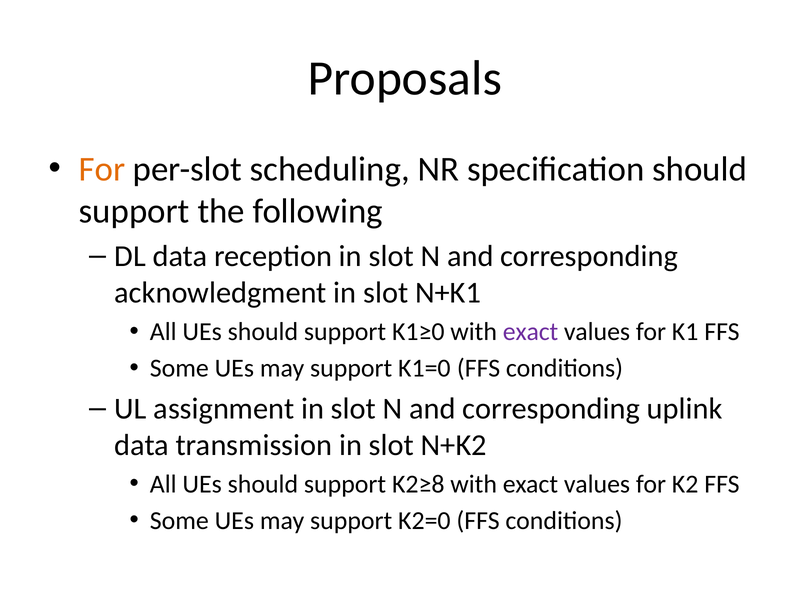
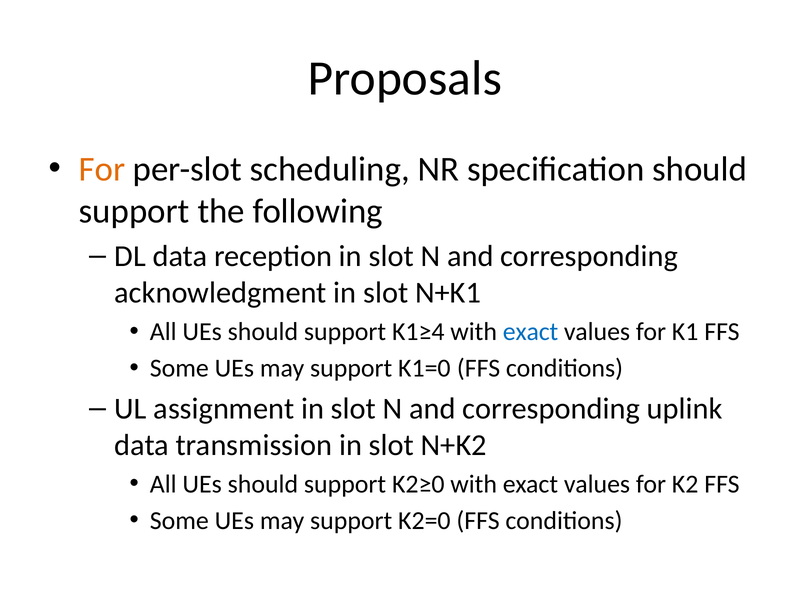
K1≥0: K1≥0 -> K1≥4 (418, 332)
exact colour: purple -> blue (531, 332)
K2≥8: K2≥8 -> K2≥0 (418, 484)
